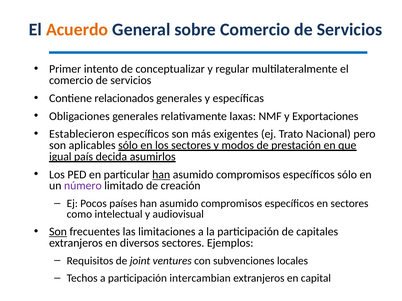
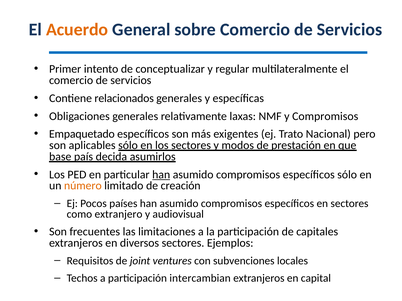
y Exportaciones: Exportaciones -> Compromisos (325, 116)
Establecieron: Establecieron -> Empaquetado (82, 134)
igual: igual -> base (60, 157)
número colour: purple -> orange (83, 186)
intelectual: intelectual -> extranjero (119, 215)
Son underline: present -> none (58, 232)
